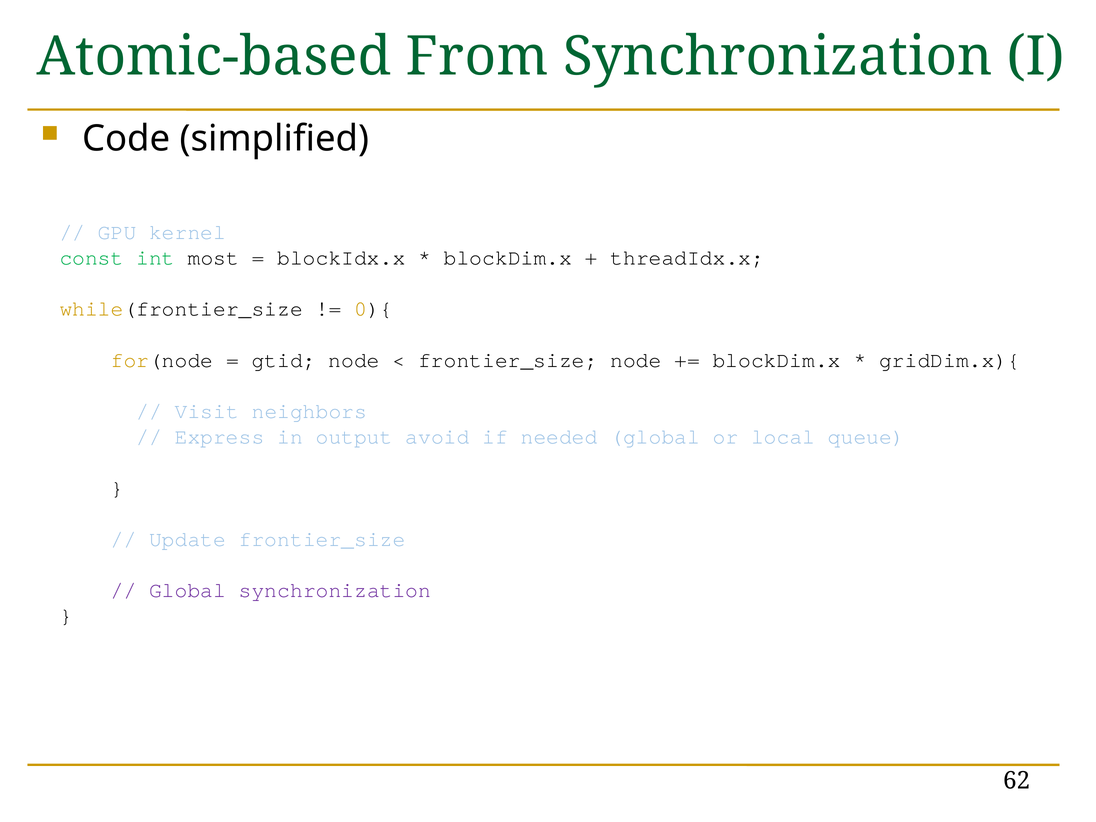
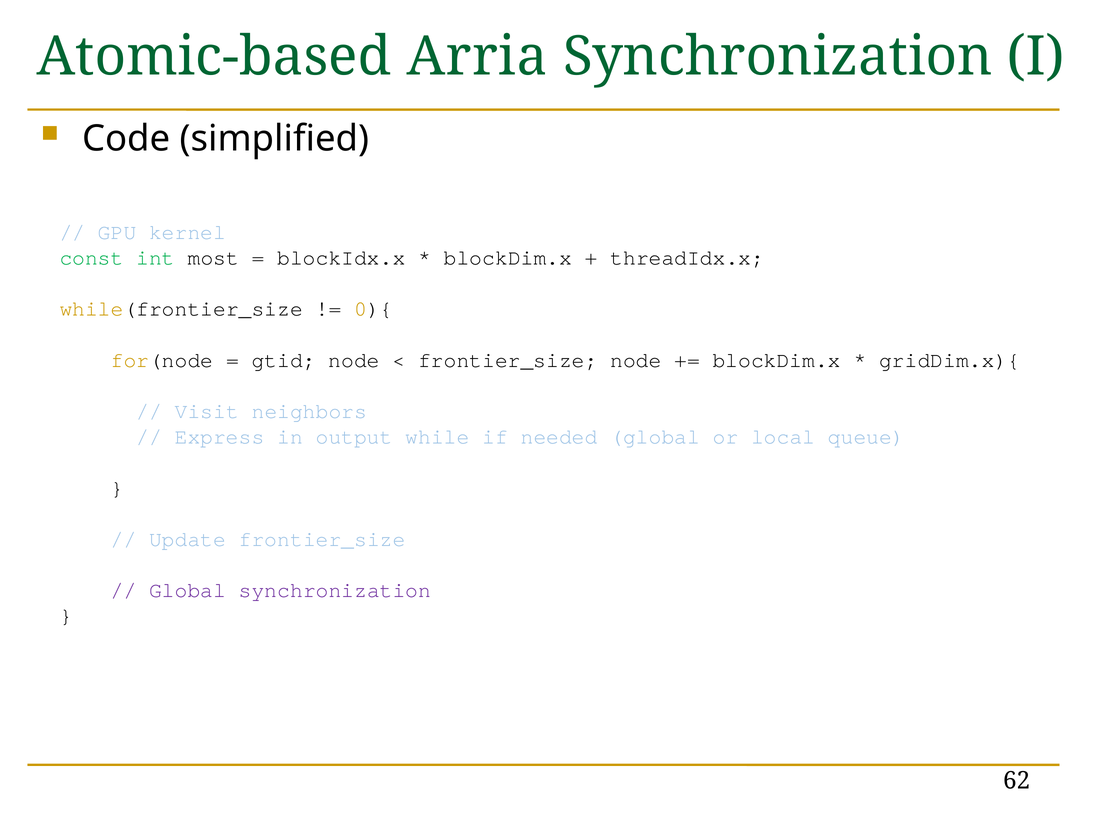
From: From -> Arria (477, 57)
avoid: avoid -> while (437, 437)
